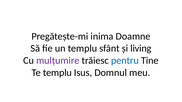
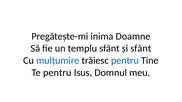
și living: living -> sfânt (141, 49)
mulțumire colour: purple -> blue (58, 61)
Te templu: templu -> pentru (57, 73)
